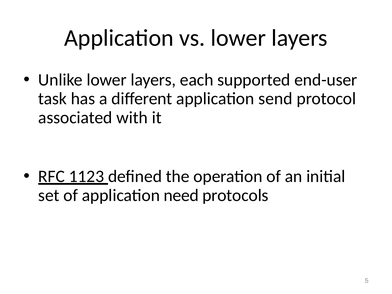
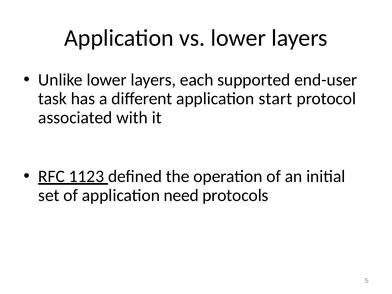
send: send -> start (275, 99)
